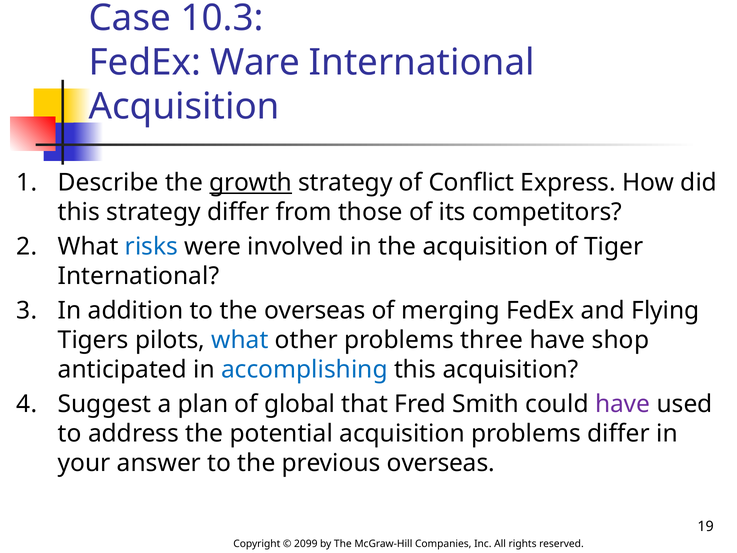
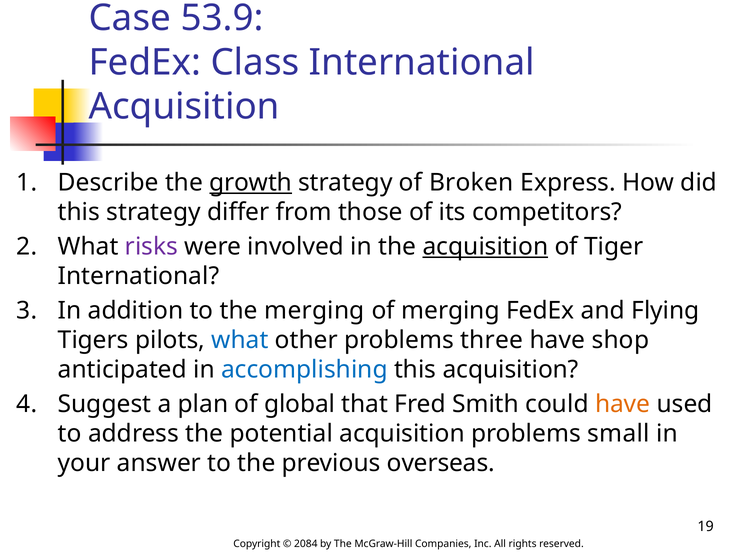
10.3: 10.3 -> 53.9 (222, 18)
Ware: Ware -> Class (255, 62)
Conflict: Conflict -> Broken (471, 183)
risks colour: blue -> purple (152, 247)
acquisition underline: none -> present (485, 247)
the overseas: overseas -> merging (315, 311)
have colour: purple -> orange (623, 404)
problems differ: differ -> small (619, 433)
2099: 2099 -> 2084 (306, 544)
